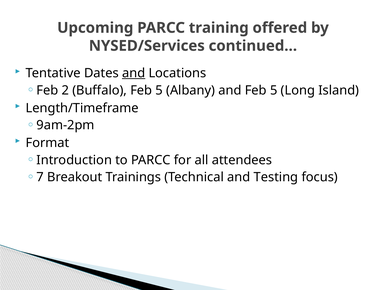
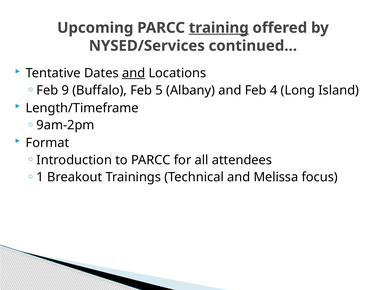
training underline: none -> present (219, 28)
2: 2 -> 9 (65, 90)
and Feb 5: 5 -> 4 (274, 90)
7: 7 -> 1 (40, 177)
Testing: Testing -> Melissa (276, 177)
